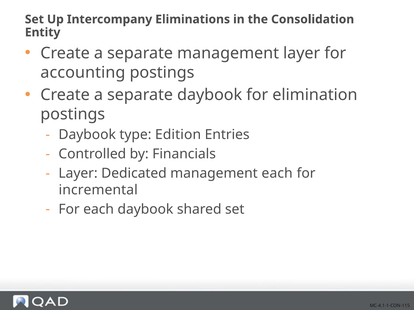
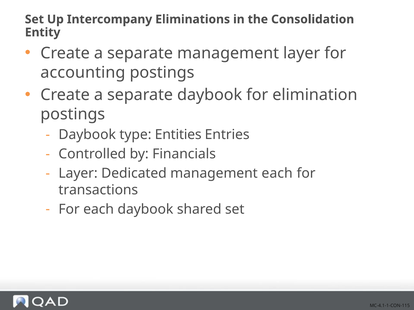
Edition: Edition -> Entities (178, 135)
incremental: incremental -> transactions (98, 190)
